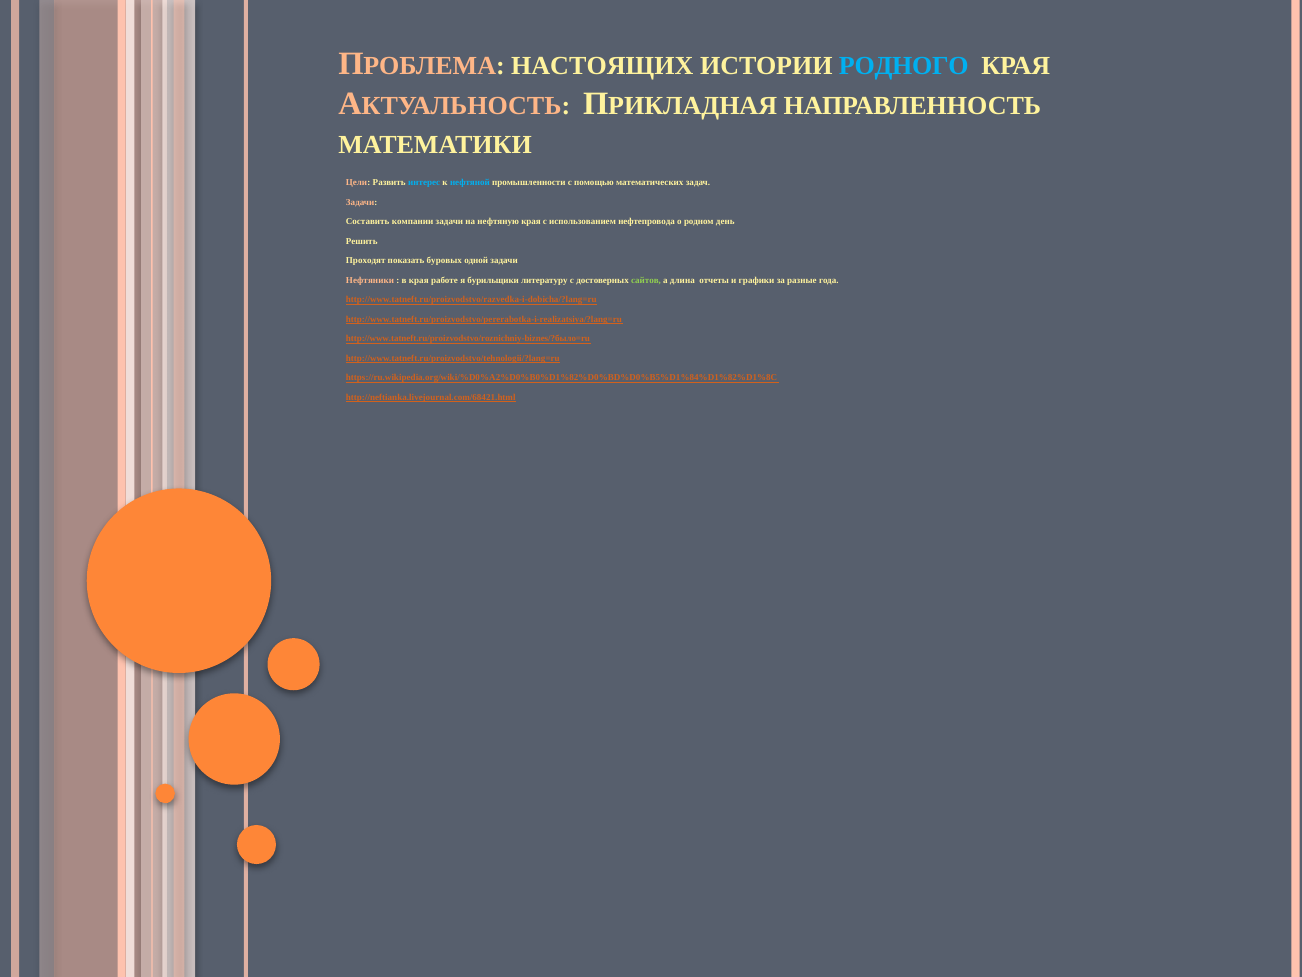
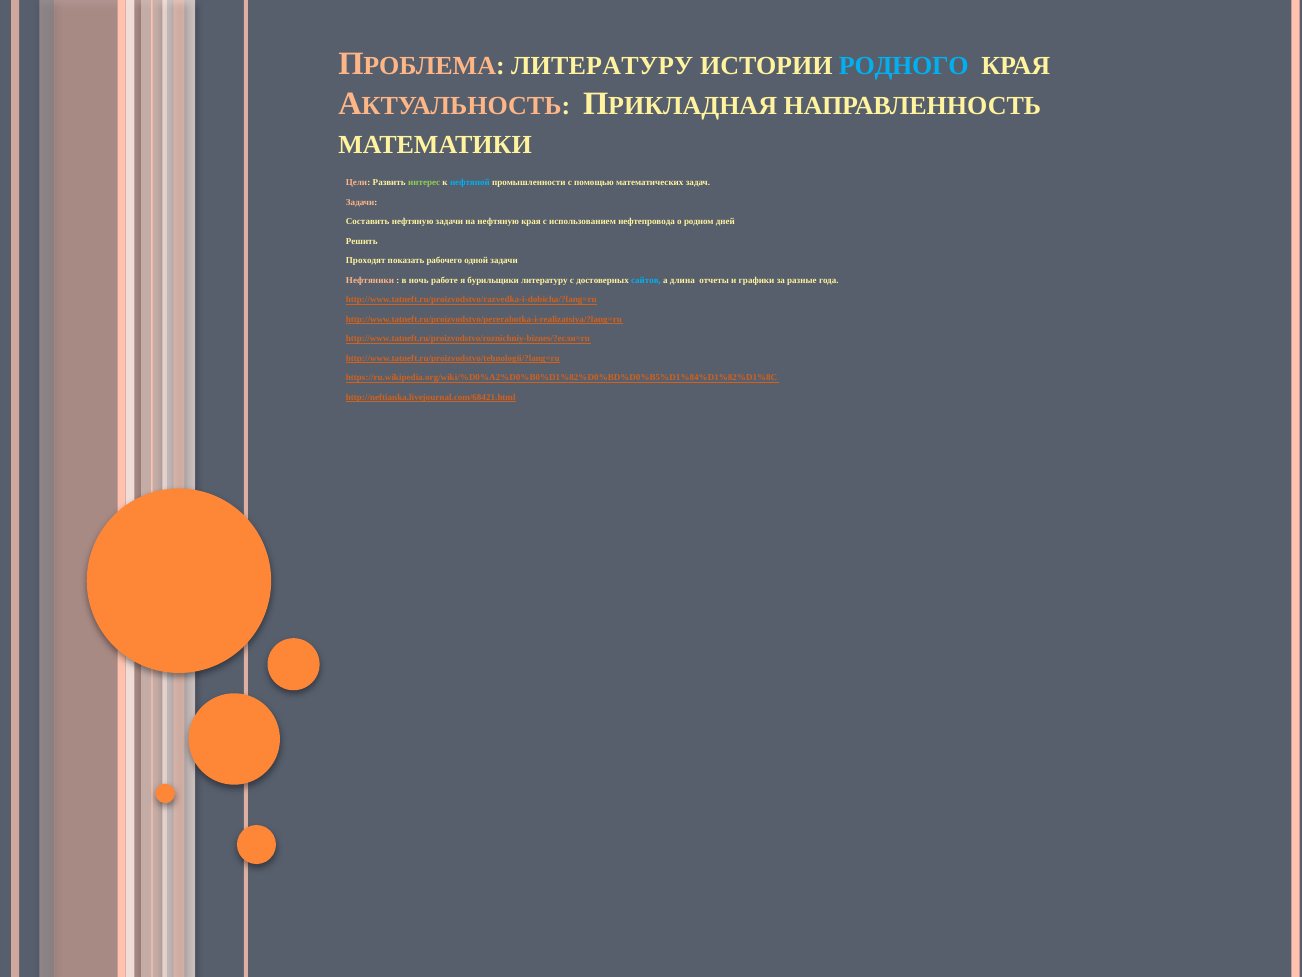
НАСТОЯЩИХ: НАСТОЯЩИХ -> ЛИТЕРАТУРУ (602, 66)
интерес colour: light blue -> light green (424, 183)
Составить компании: компании -> нефтяную (413, 222)
день: день -> дней (725, 222)
буровых: буровых -> рабочего (444, 261)
в края: края -> ночь (419, 280)
сайтов colour: light green -> light blue (646, 280)
http://www.tatneft.ru/proizvodstvo/roznichniy-biznes/?было=ru: http://www.tatneft.ru/proizvodstvo/roznichniy-biznes/?было=ru -> http://www.tatneft.ru/proizvodstvo/roznichniy-biznes/?если=ru (468, 339)
